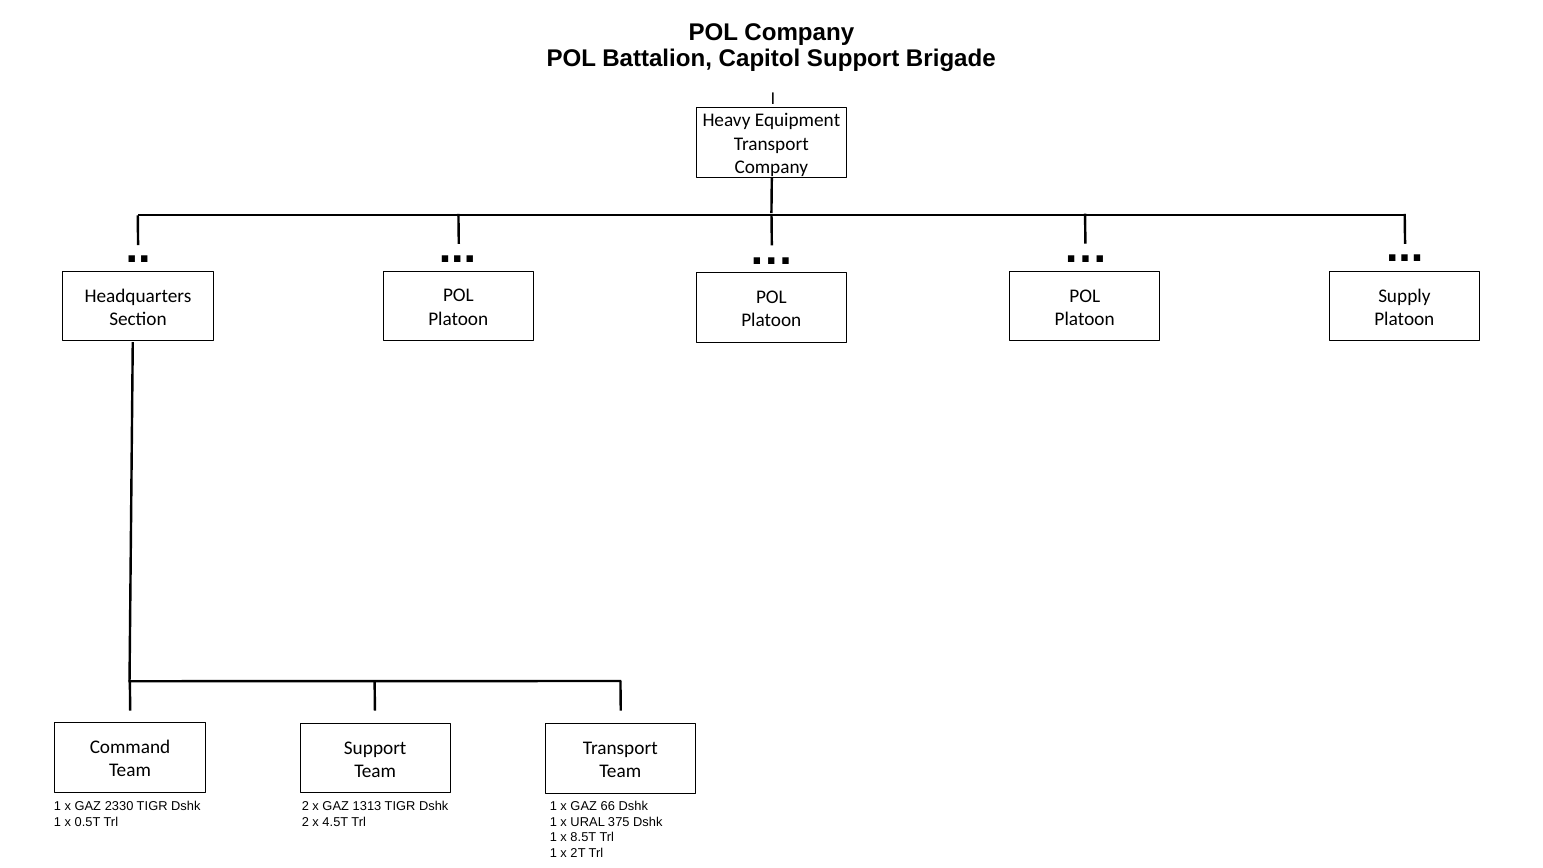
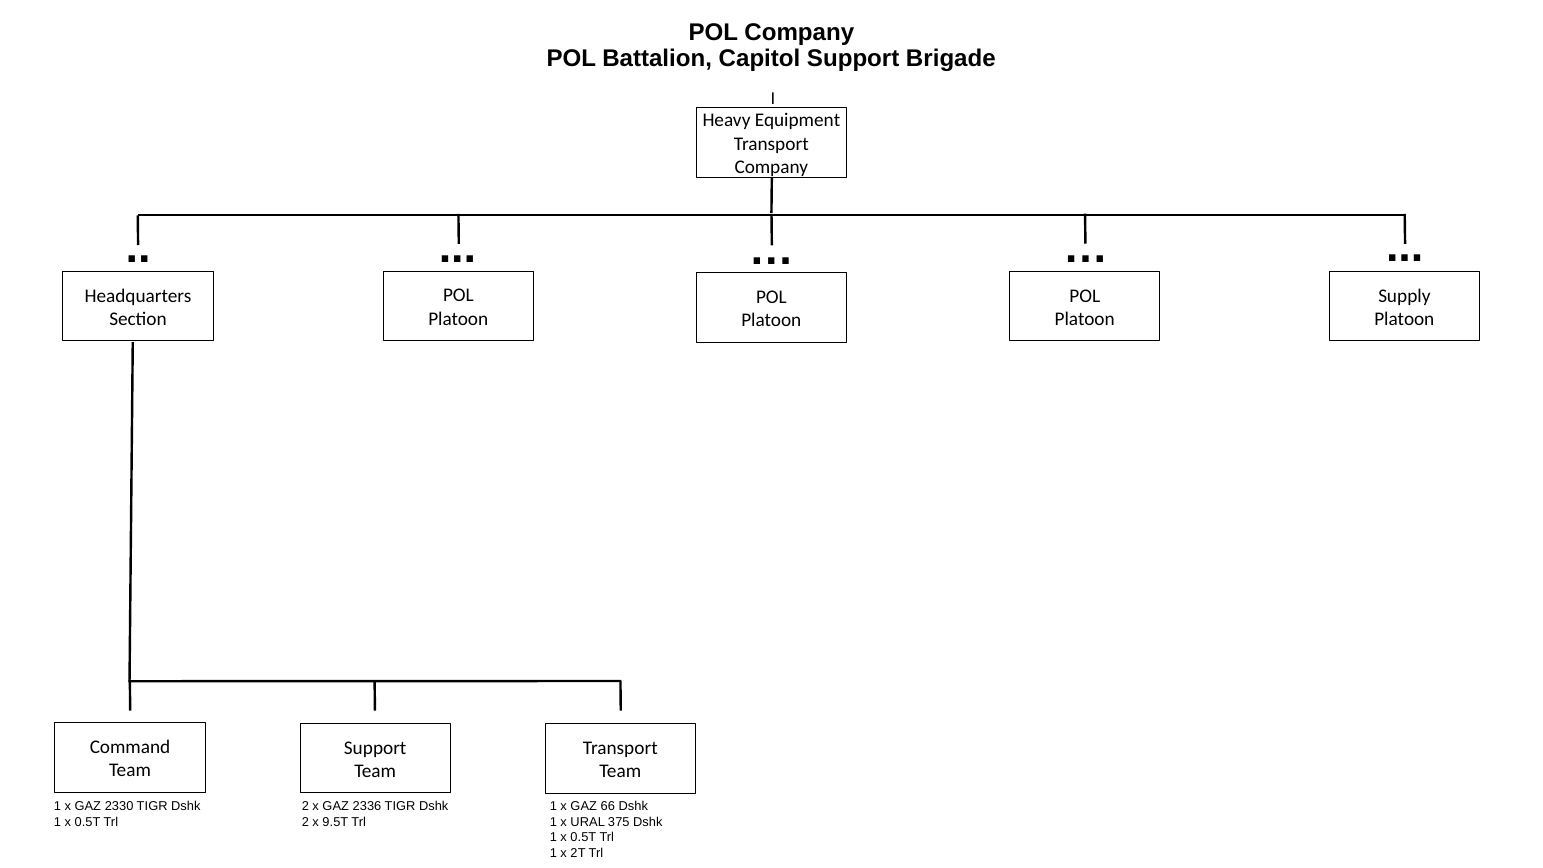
1313: 1313 -> 2336 (367, 807)
4.5T: 4.5T -> 9.5T (335, 822)
8.5T: 8.5T -> 0.5T (583, 837)
